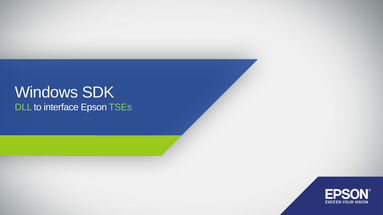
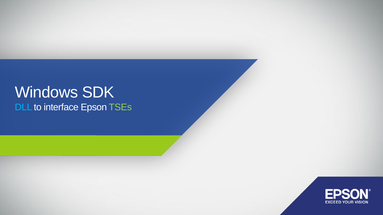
DLL colour: light green -> light blue (23, 107)
